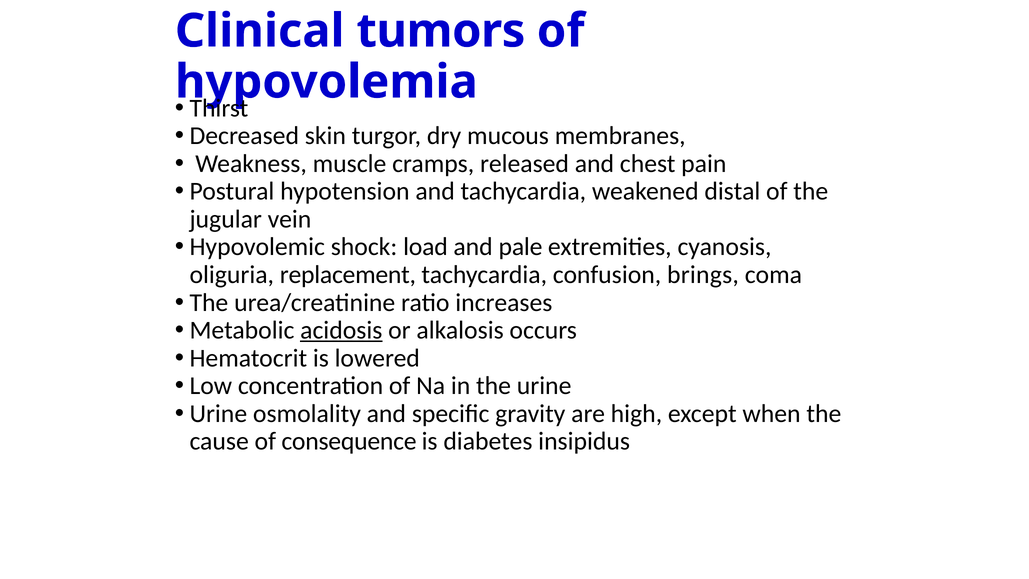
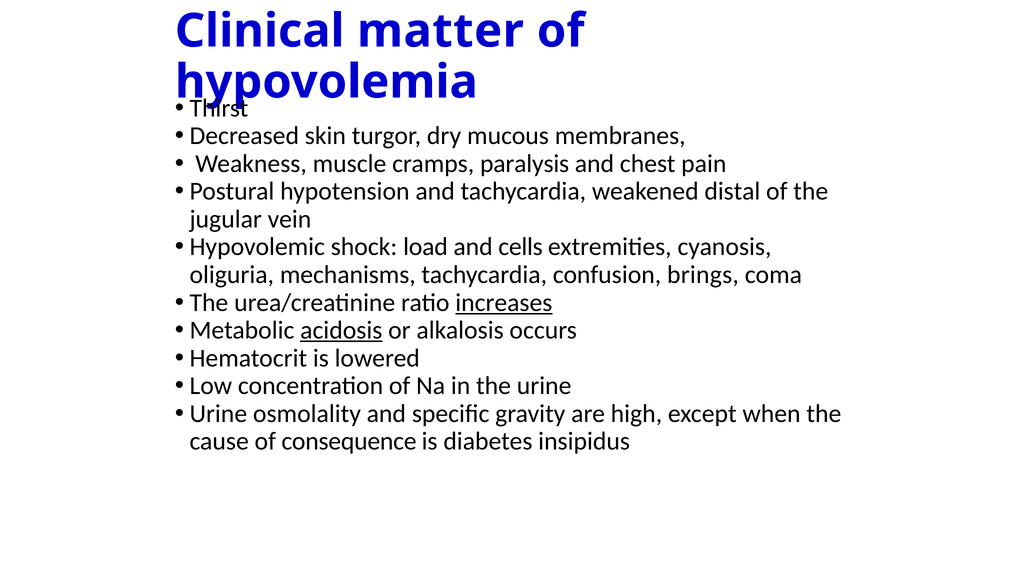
tumors: tumors -> matter (440, 31)
released: released -> paralysis (525, 164)
pale: pale -> cells (521, 247)
replacement: replacement -> mechanisms (348, 275)
increases underline: none -> present (504, 302)
